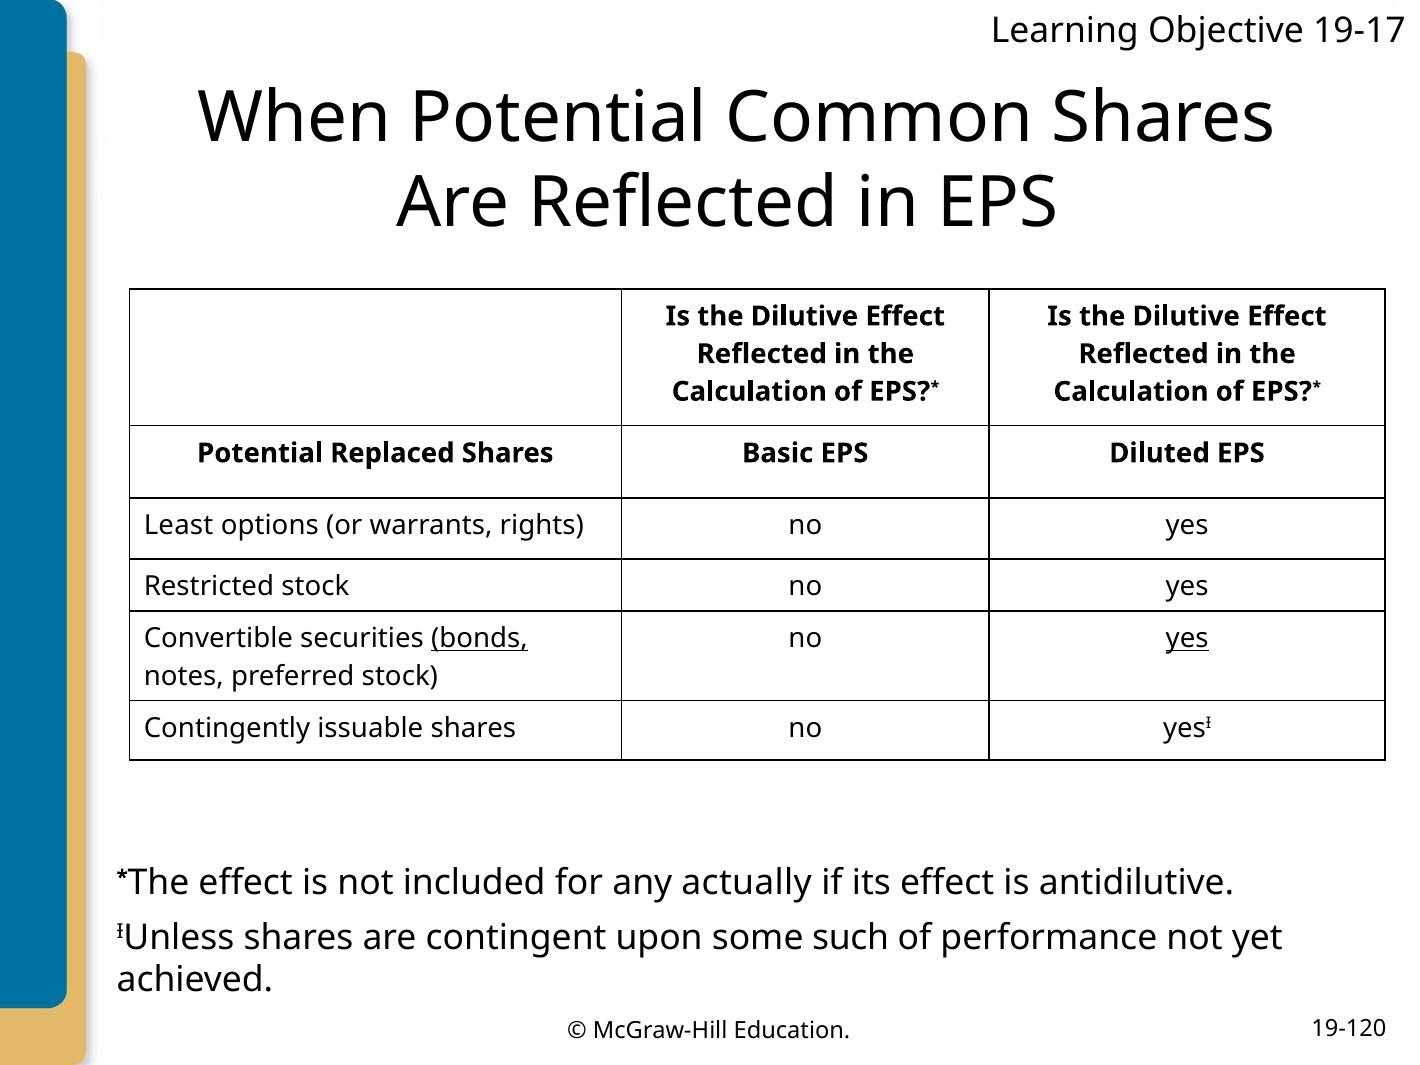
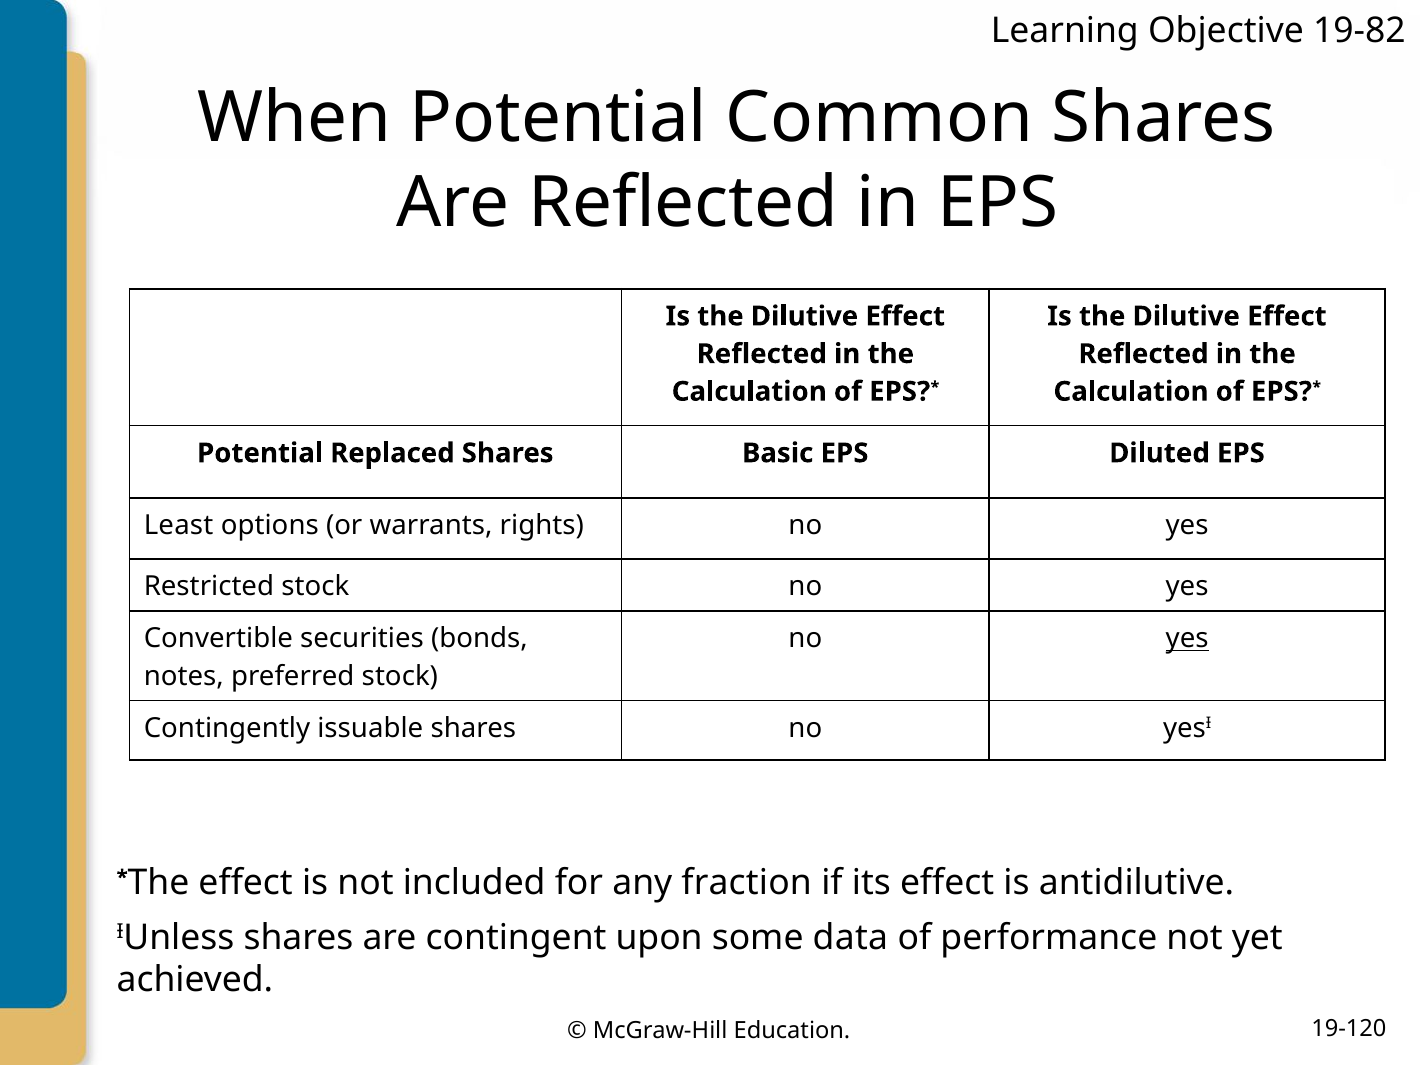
19-17: 19-17 -> 19-82 (1359, 30)
bonds underline: present -> none (480, 639)
actually: actually -> fraction (747, 883)
such: such -> data (850, 938)
